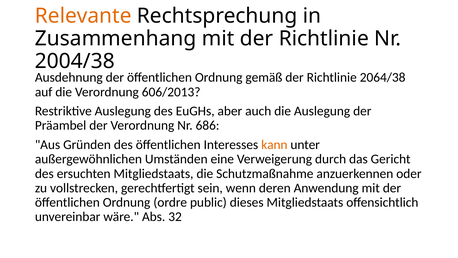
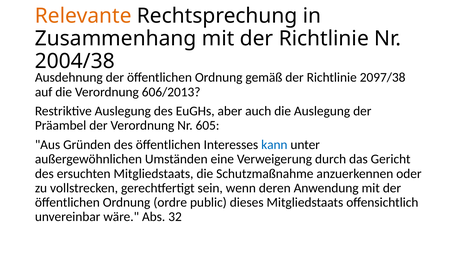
2064/38: 2064/38 -> 2097/38 (383, 77)
686: 686 -> 605 (208, 125)
kann colour: orange -> blue (274, 145)
